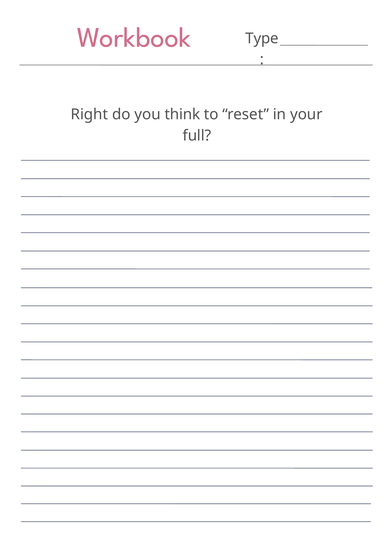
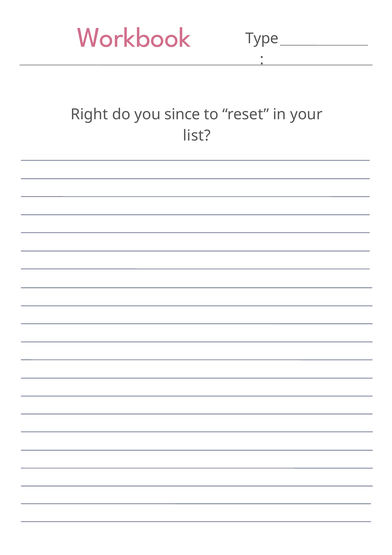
think: think -> since (182, 114)
full: full -> list (197, 135)
